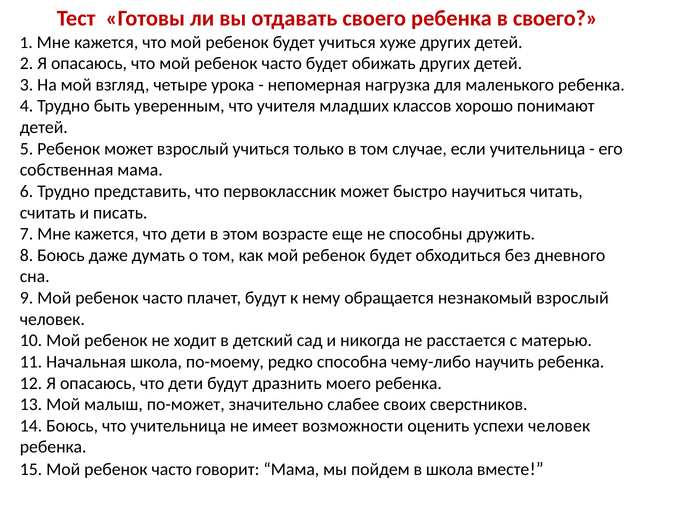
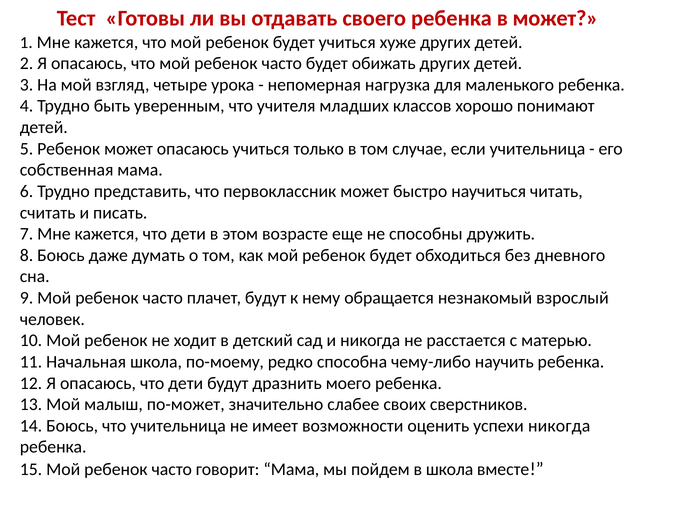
в своего: своего -> может (555, 18)
может взрослый: взрослый -> опасаюсь (193, 149)
успехи человек: человек -> никогда (559, 426)
